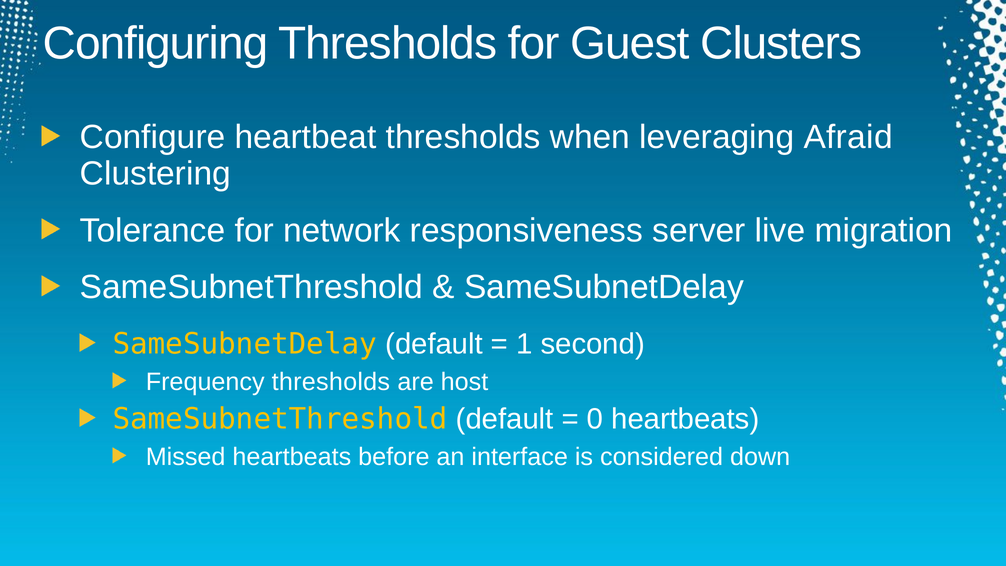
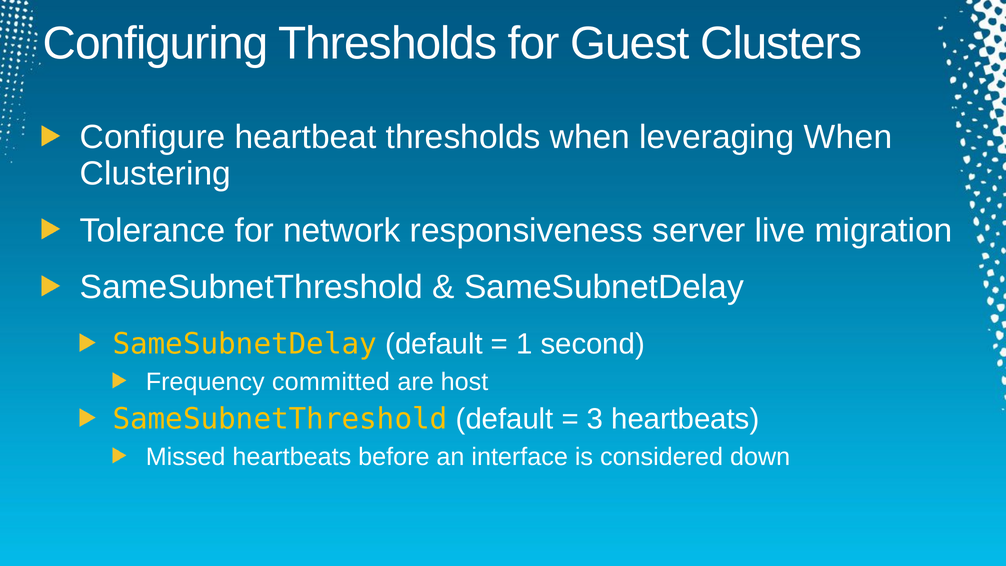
leveraging Afraid: Afraid -> When (848, 137)
Frequency thresholds: thresholds -> committed (331, 382)
0: 0 -> 3 (595, 419)
